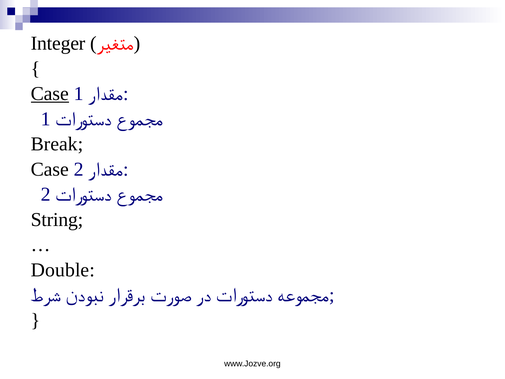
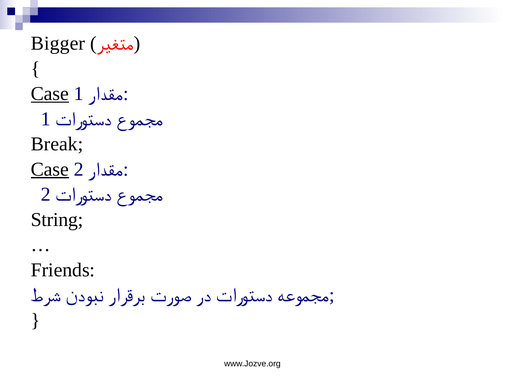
Integer: Integer -> Bigger (58, 43)
Case underline: none -> present (50, 169)
Double: Double -> Friends (63, 270)
